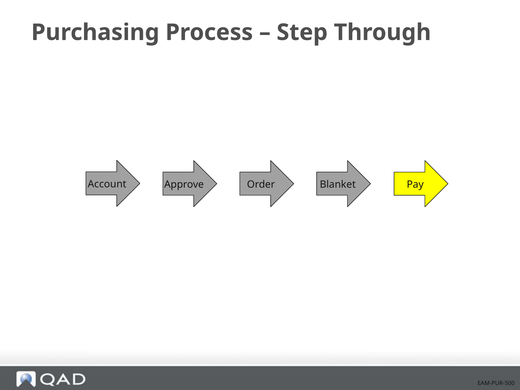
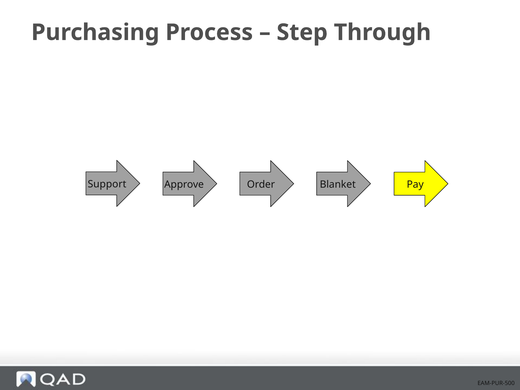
Account: Account -> Support (107, 184)
